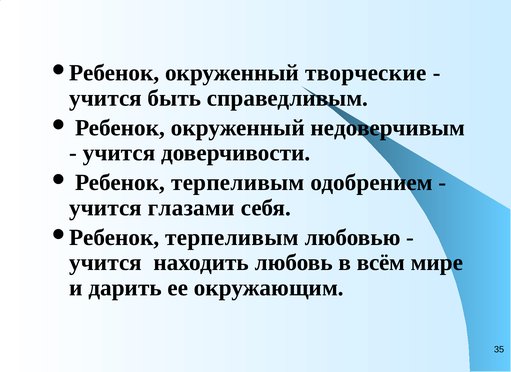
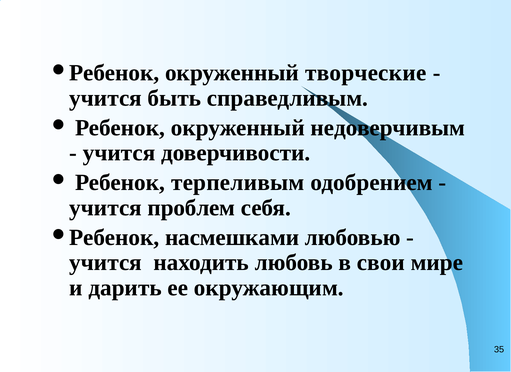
глазами: глазами -> проблем (191, 208)
терпеливым: терпеливым -> насмешками (232, 237)
всём: всём -> свои (381, 262)
